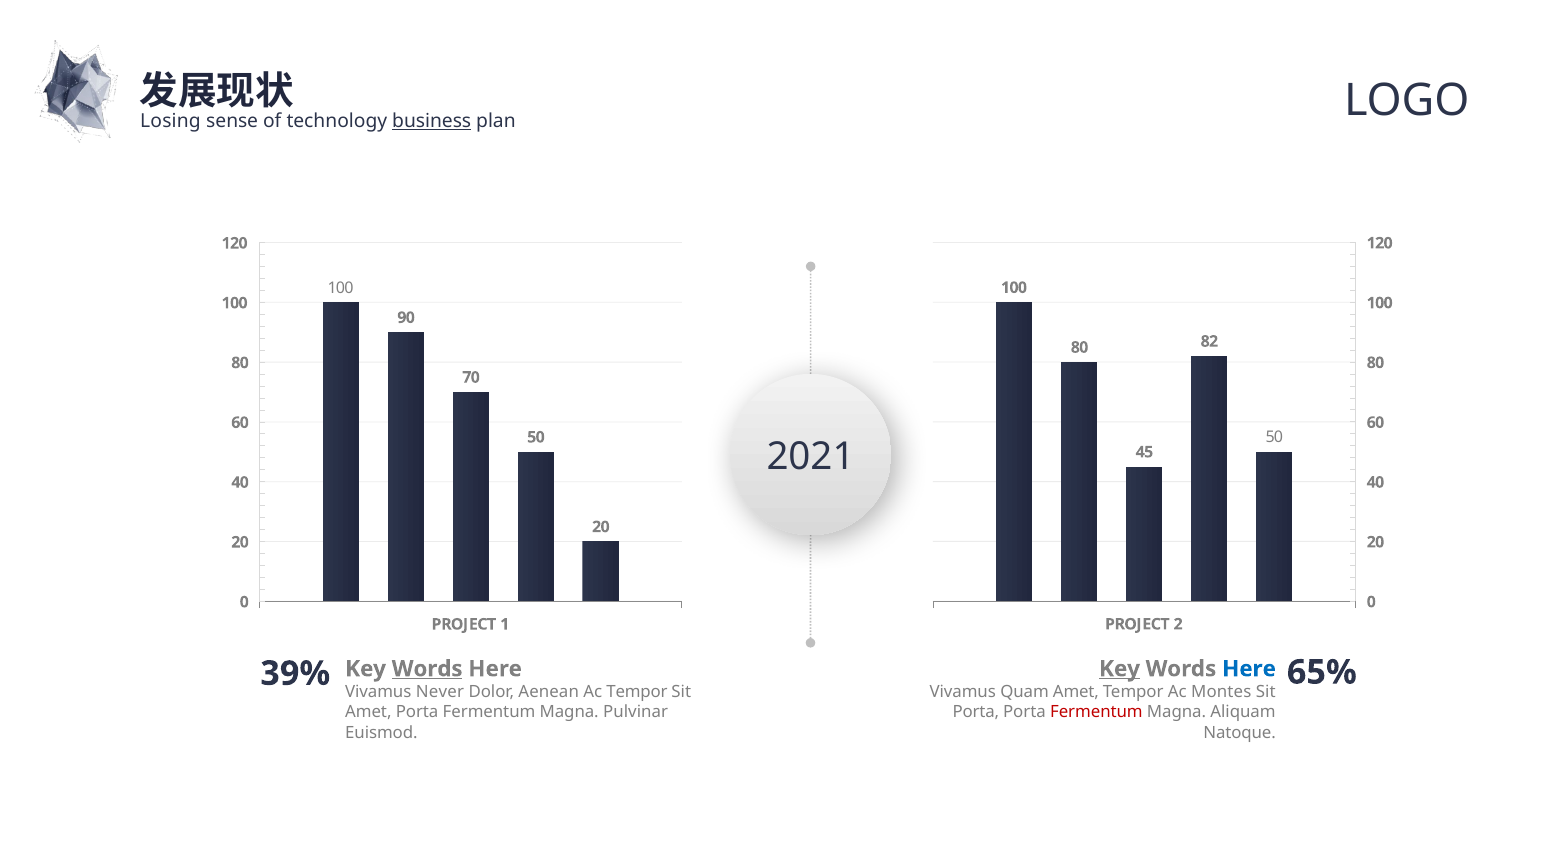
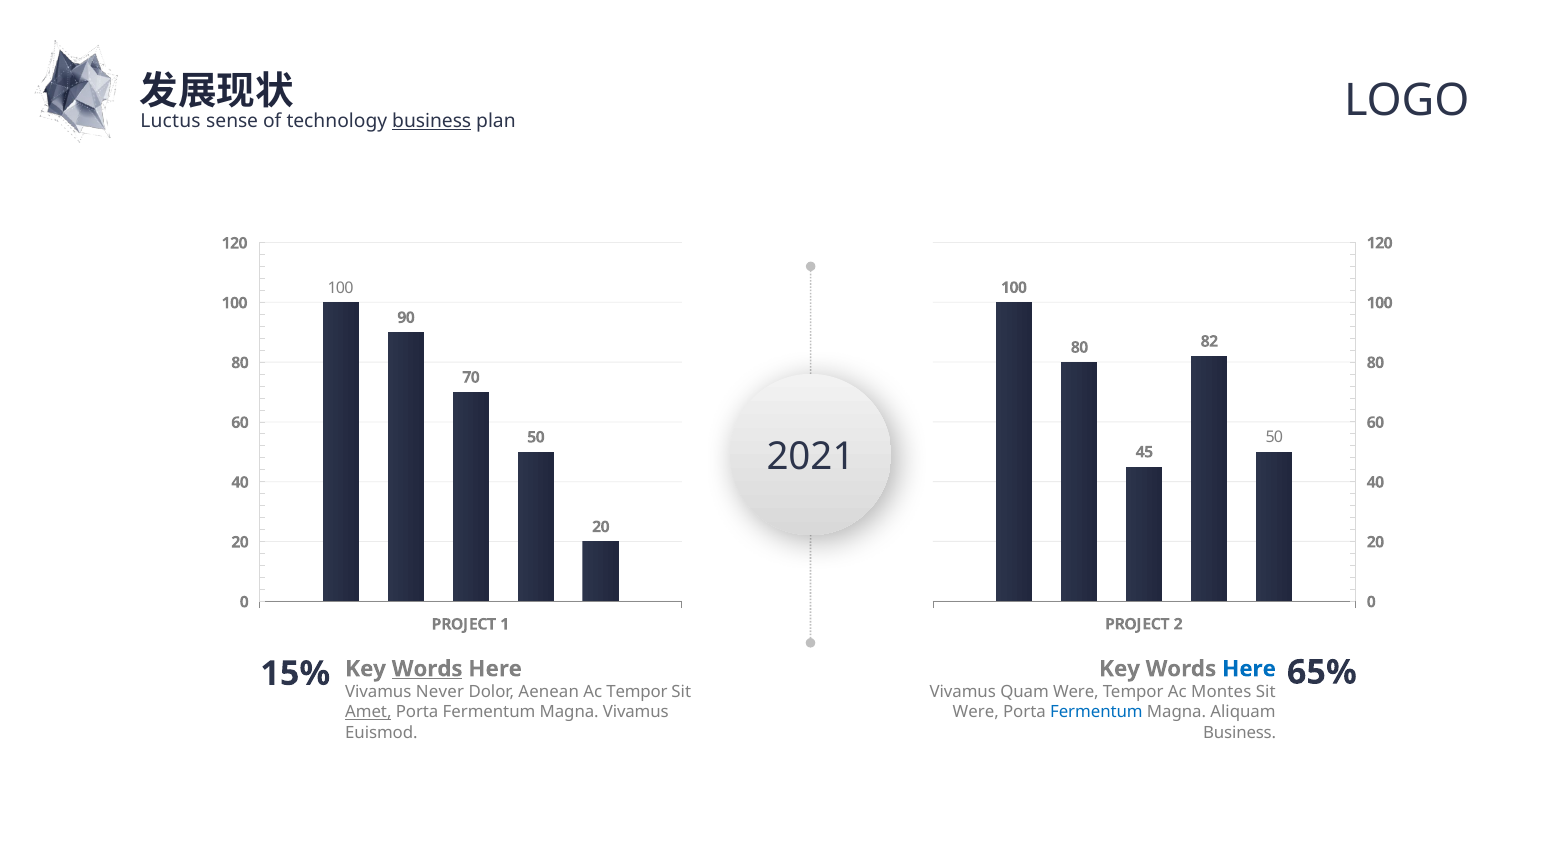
Losing: Losing -> Luctus (170, 121)
Key underline: present -> none (1120, 669)
39%: 39% -> 15% (295, 674)
Quam Amet: Amet -> Were (1076, 692)
Amet underline: none -> present (368, 713)
Magna Pulvinar: Pulvinar -> Vivamus (636, 713)
Porta: Porta -> Were (976, 713)
Fermentum colour: red -> blue (1096, 713)
Natoque: Natoque -> Business (1240, 733)
